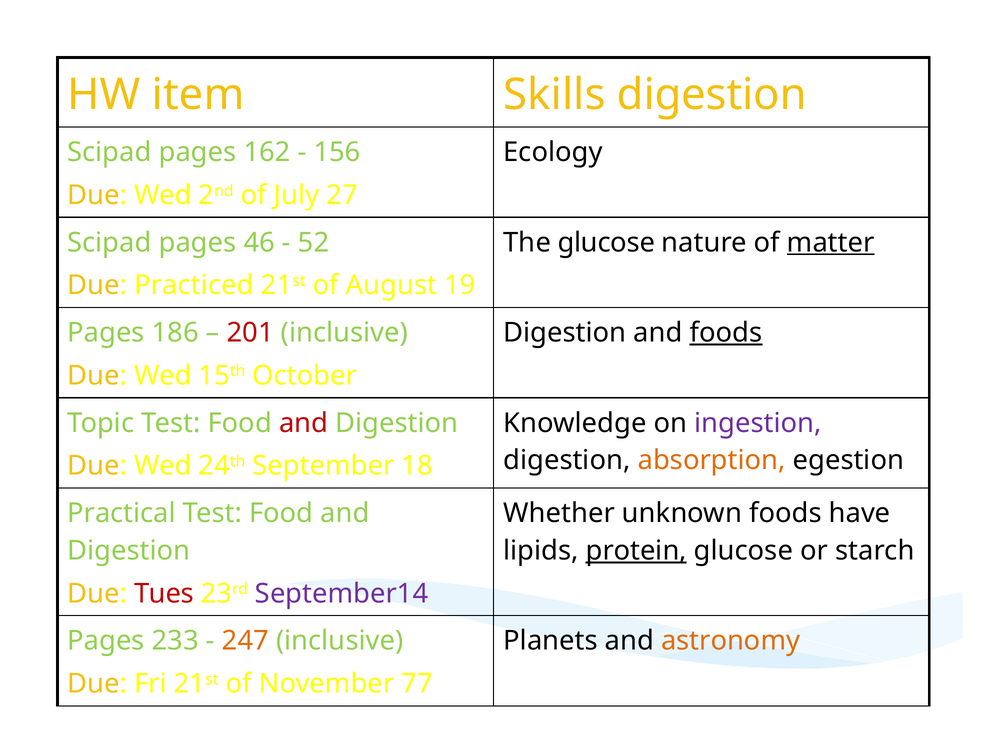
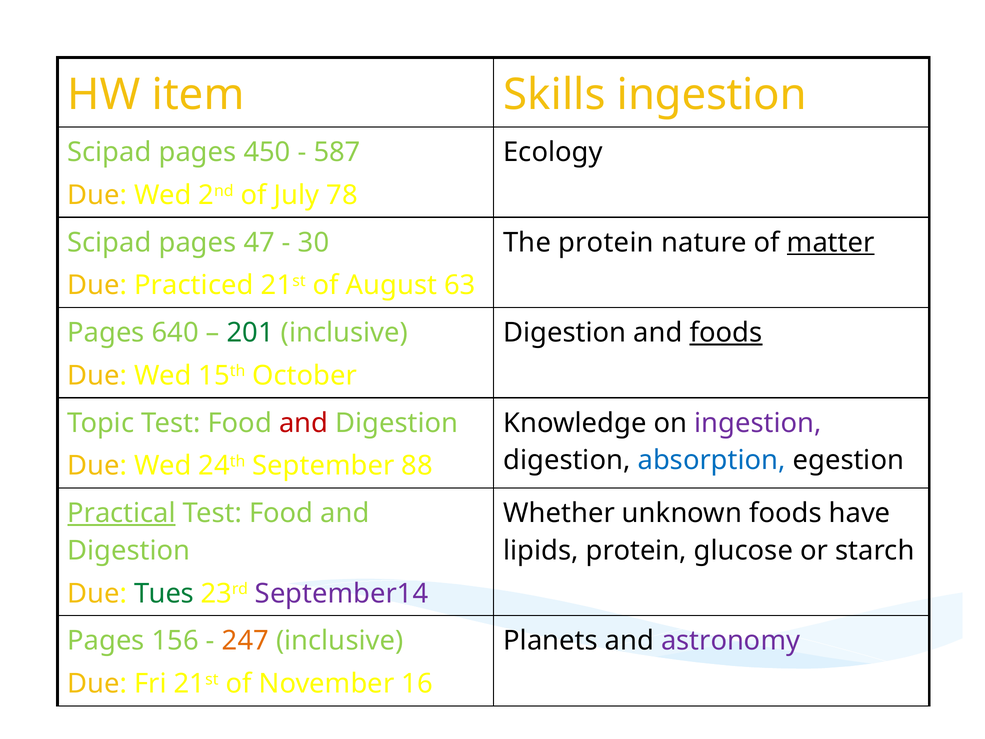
Skills digestion: digestion -> ingestion (712, 95)
162: 162 -> 450 (267, 152)
156: 156 -> 587 (337, 152)
27: 27 -> 78 (342, 195)
46: 46 -> 47 (259, 242)
52: 52 -> 30 (314, 242)
The glucose: glucose -> protein (606, 242)
19: 19 -> 63 (460, 285)
186: 186 -> 640 (175, 333)
201 colour: red -> green (250, 333)
absorption colour: orange -> blue (712, 460)
18: 18 -> 88 (417, 466)
Practical underline: none -> present (122, 513)
protein underline: present -> none (636, 550)
Tues colour: red -> green (164, 593)
233: 233 -> 156 (175, 641)
astronomy colour: orange -> purple (731, 641)
77: 77 -> 16 (417, 684)
